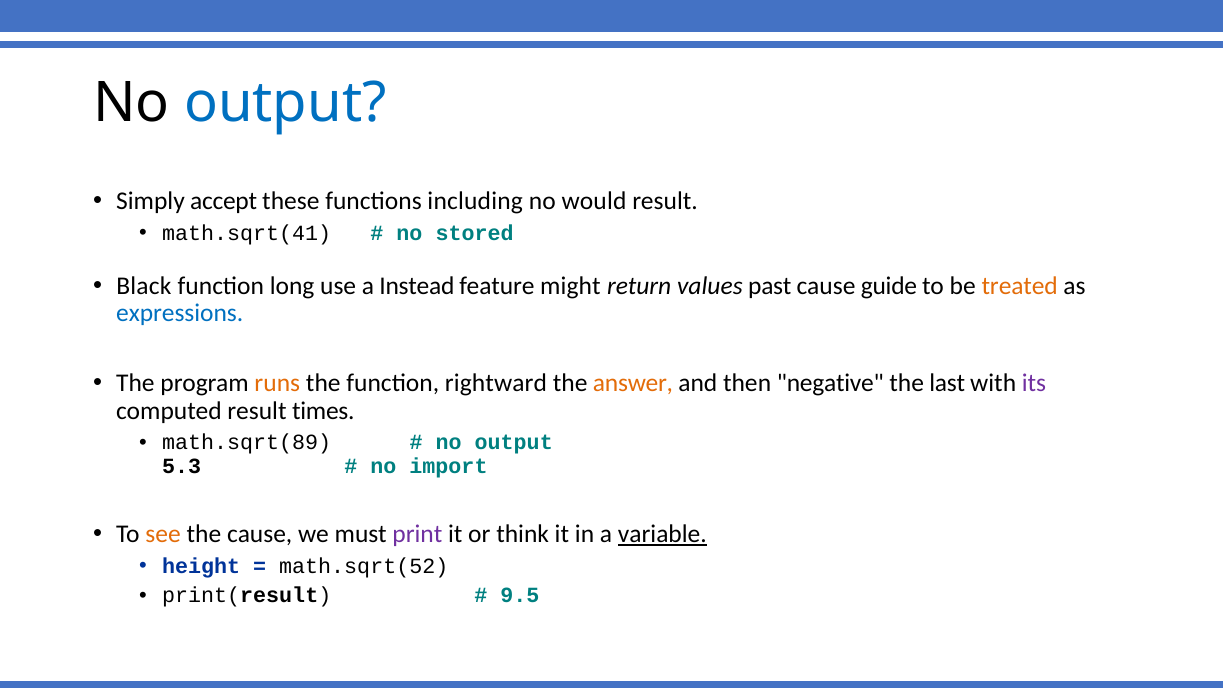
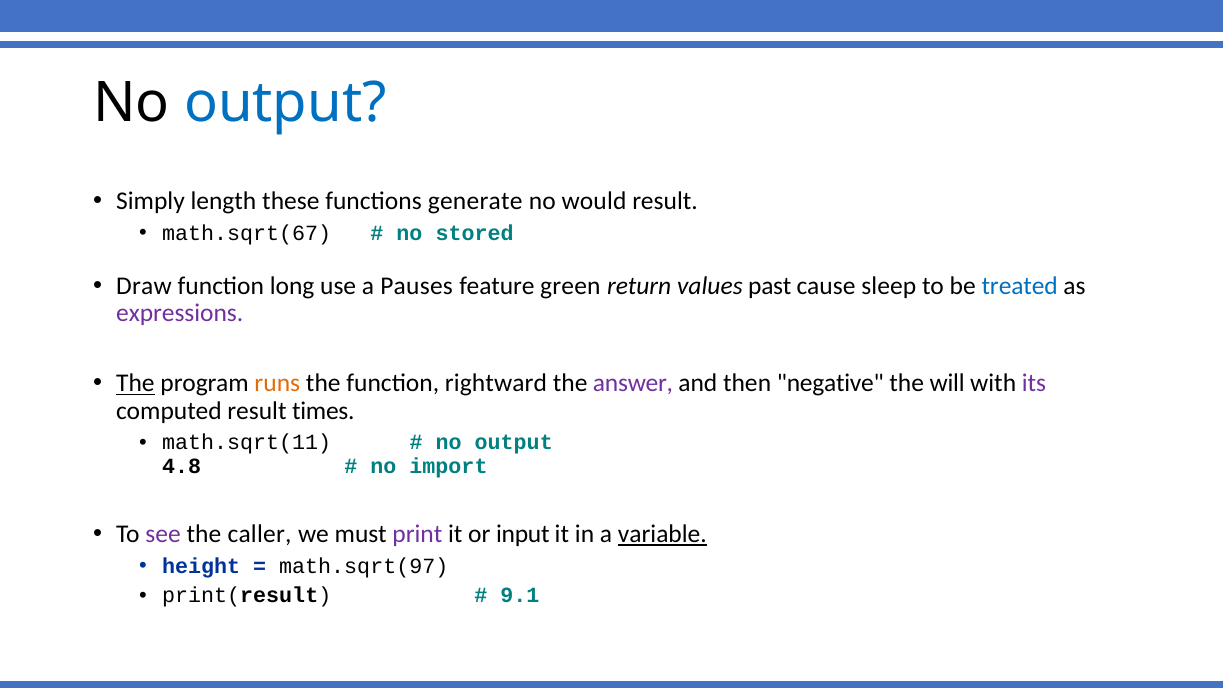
accept: accept -> length (223, 201)
including: including -> generate (475, 201)
math.sqrt(41: math.sqrt(41 -> math.sqrt(67 (247, 233)
Black: Black -> Draw (144, 286)
Instead: Instead -> Pauses (417, 286)
might: might -> green (570, 286)
guide: guide -> sleep (889, 286)
treated colour: orange -> blue (1020, 286)
expressions colour: blue -> purple (180, 313)
The underline: none -> present (135, 383)
answer colour: orange -> purple (633, 383)
last: last -> will (947, 383)
math.sqrt(89: math.sqrt(89 -> math.sqrt(11 (247, 443)
5.3: 5.3 -> 4.8 (182, 466)
see colour: orange -> purple (163, 534)
the cause: cause -> caller (260, 534)
think: think -> input (523, 534)
math.sqrt(52: math.sqrt(52 -> math.sqrt(97 (364, 566)
9.5: 9.5 -> 9.1 (520, 596)
